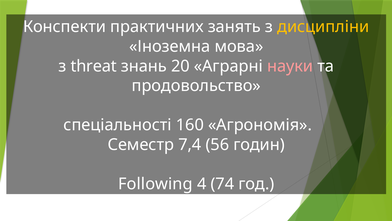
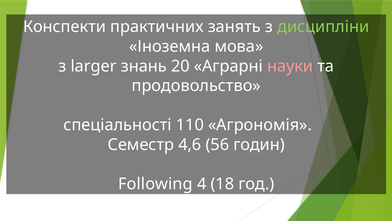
дисципліни colour: yellow -> light green (323, 27)
threat: threat -> larger (94, 66)
160: 160 -> 110 (190, 125)
7,4: 7,4 -> 4,6 (190, 144)
74: 74 -> 18 (222, 184)
